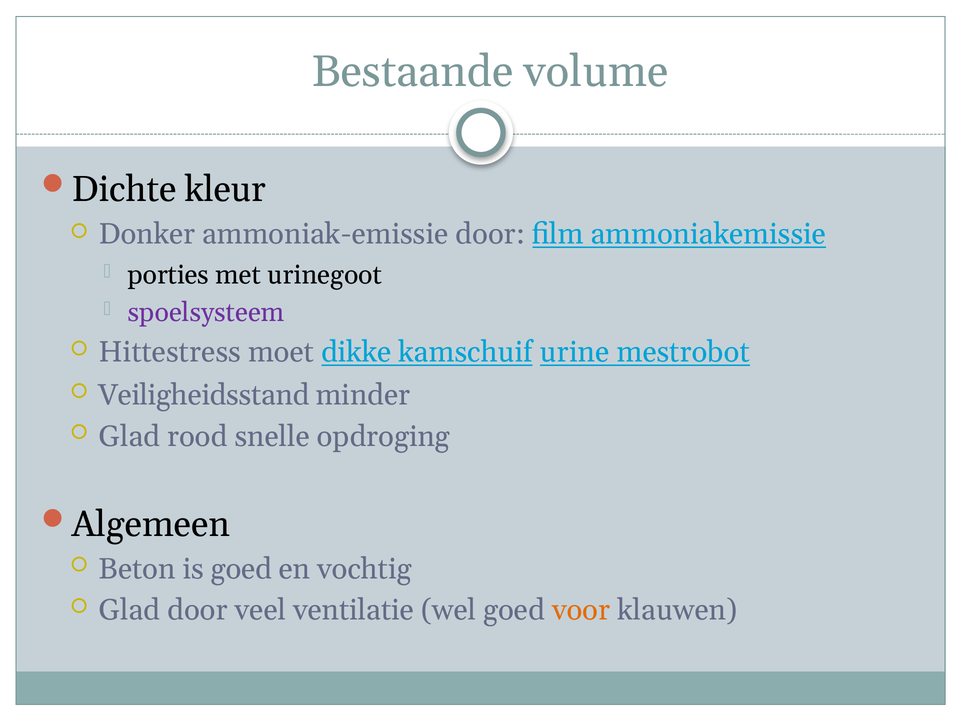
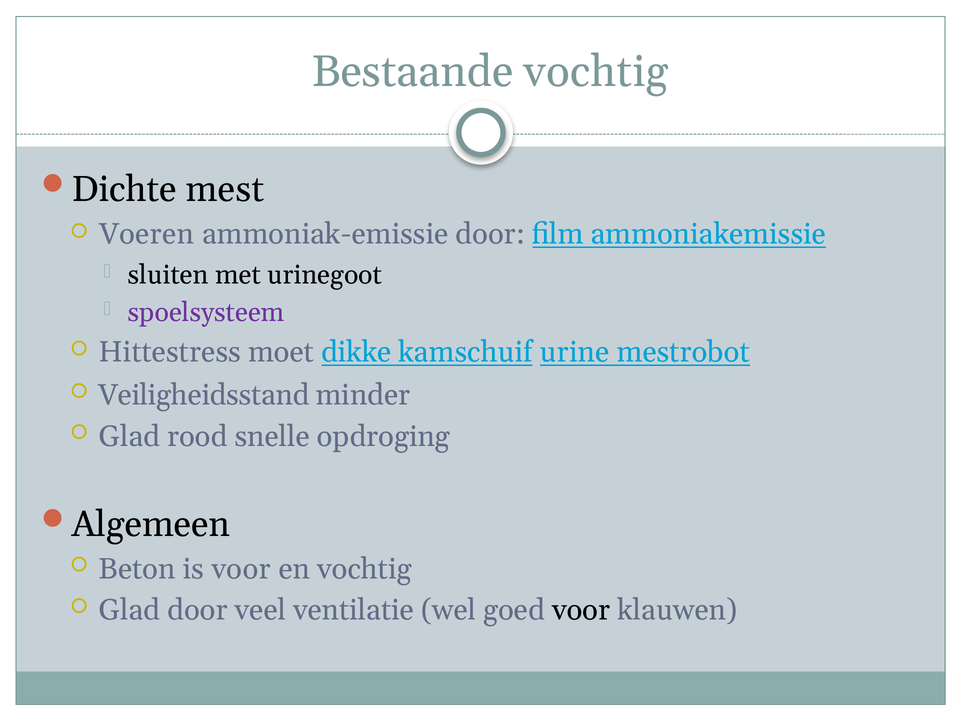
Bestaande volume: volume -> vochtig (596, 72)
kleur: kleur -> mest (225, 190)
Donker: Donker -> Voeren (147, 234)
porties: porties -> sluiten (168, 275)
is goed: goed -> voor (241, 570)
voor colour: orange -> black (581, 611)
